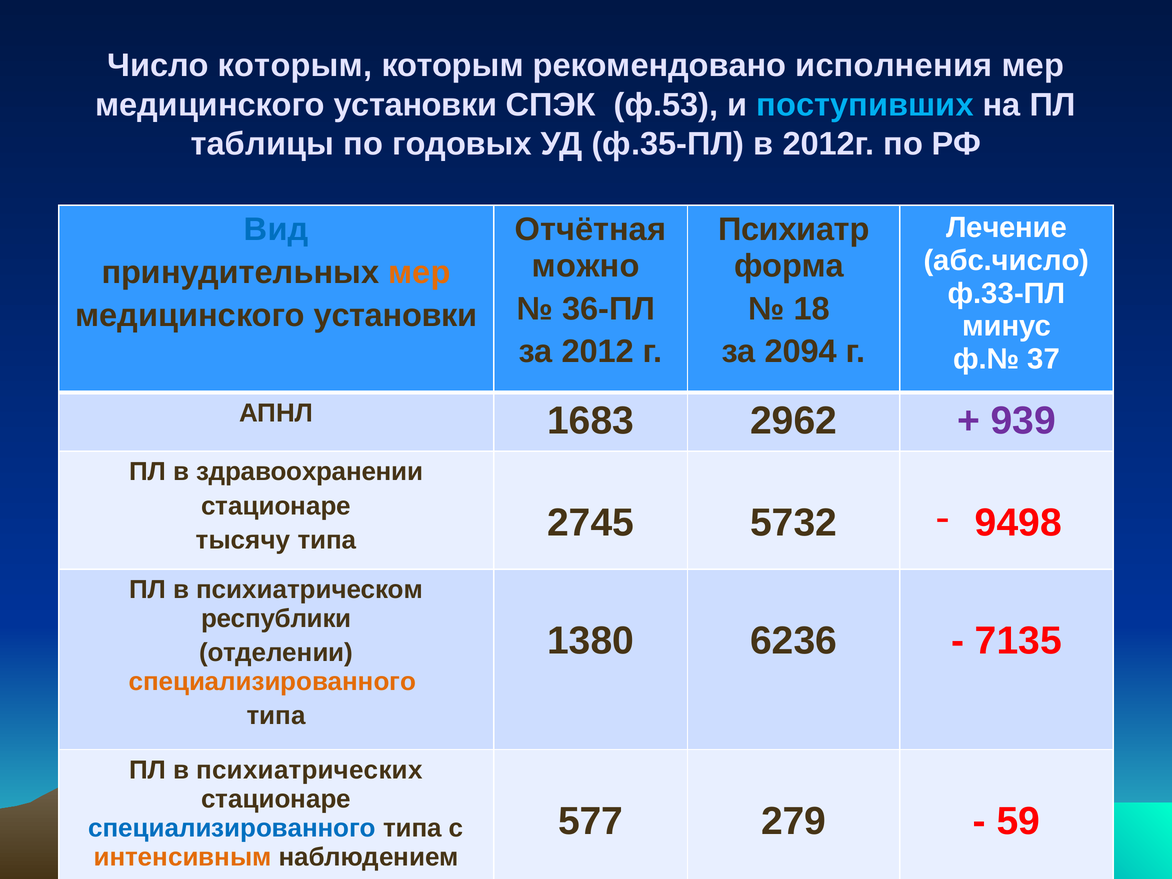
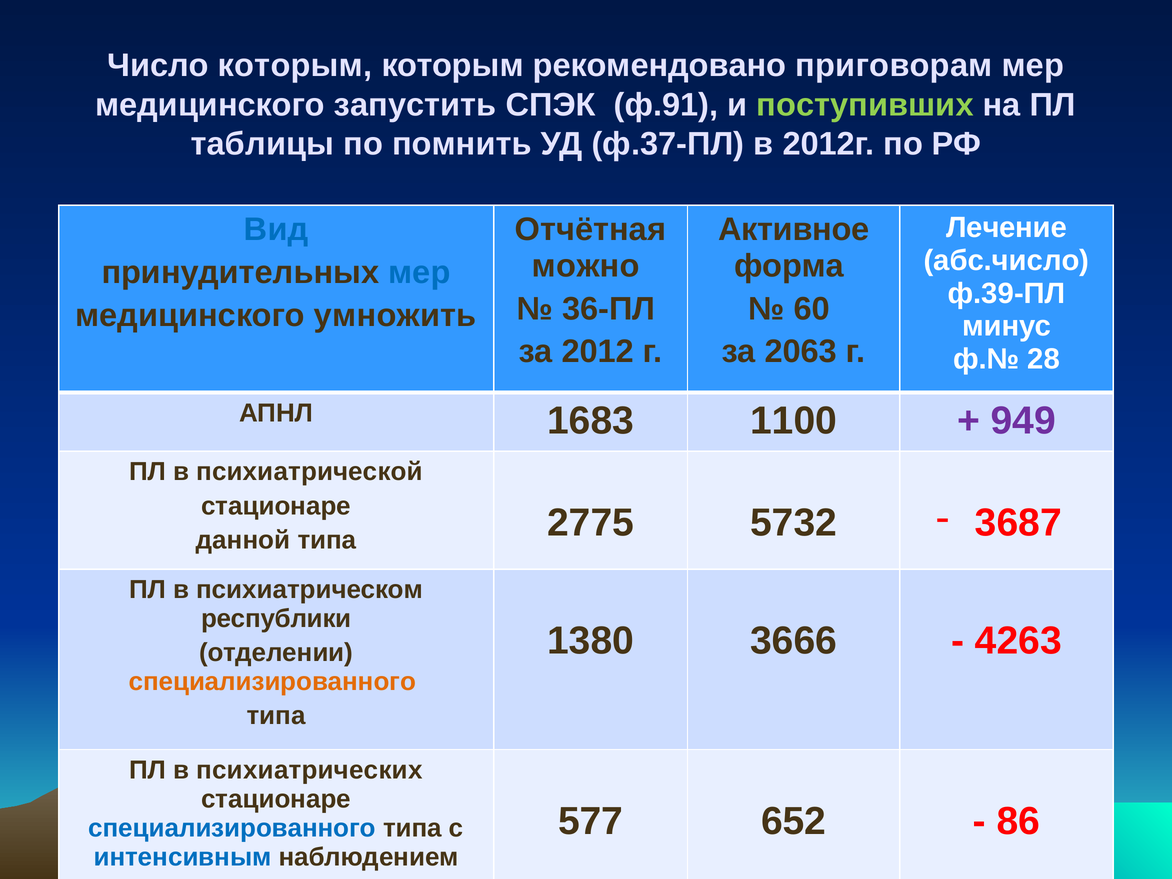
исполнения: исполнения -> приговорам (894, 66)
установки: установки -> запустить (415, 105)
ф.53: ф.53 -> ф.91 (666, 105)
поступивших colour: light blue -> light green (865, 105)
годовых: годовых -> помнить (462, 144)
ф.35-ПЛ: ф.35-ПЛ -> ф.37-ПЛ (668, 144)
Психиатр: Психиатр -> Активное (794, 230)
мер colour: orange -> blue (419, 272)
ф.33-ПЛ: ф.33-ПЛ -> ф.39-ПЛ (1007, 293)
18: 18 -> 60 (812, 309)
установки: установки -> умножить (395, 315)
2094: 2094 -> 2063 (801, 352)
37: 37 -> 28 (1044, 359)
2962: 2962 -> 1100 (794, 421)
939: 939 -> 949 (1023, 421)
здравоохранении: здравоохранении -> психиатрической (309, 472)
тысячу: тысячу -> данной (243, 540)
2745: 2745 -> 2775 (591, 523)
9498: 9498 -> 3687 (1018, 523)
6236: 6236 -> 3666 (794, 641)
7135: 7135 -> 4263 (1018, 641)
279: 279 -> 652 (794, 821)
59: 59 -> 86 (1018, 821)
интенсивным colour: orange -> blue (183, 857)
